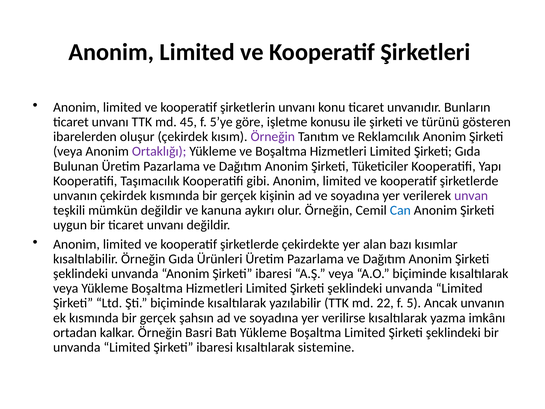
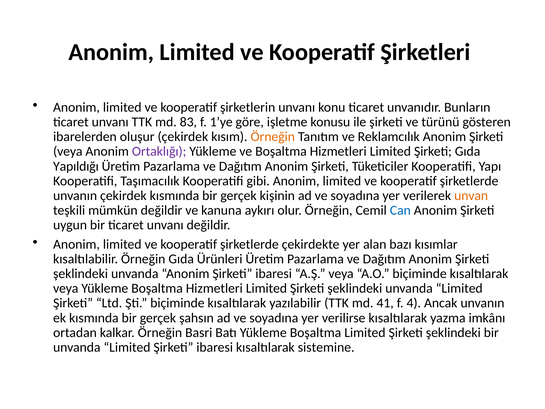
45: 45 -> 83 (188, 122)
5’ye: 5’ye -> 1’ye (221, 122)
Örneğin colour: purple -> orange (273, 137)
Bulunan: Bulunan -> Yapıldığı (76, 166)
unvan colour: purple -> orange (471, 196)
22: 22 -> 41 (385, 303)
5: 5 -> 4 (414, 303)
